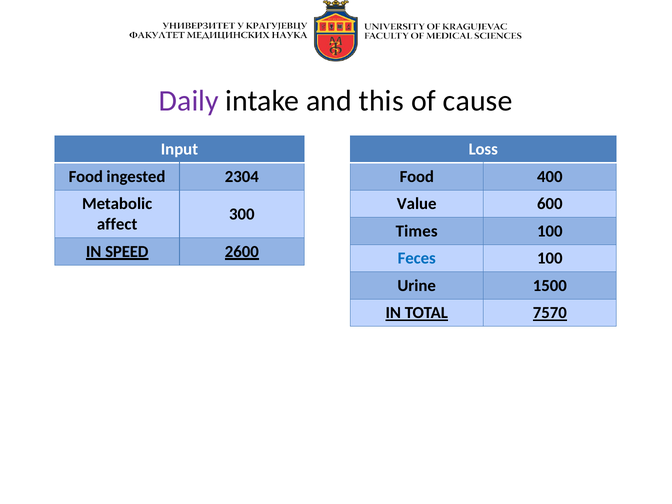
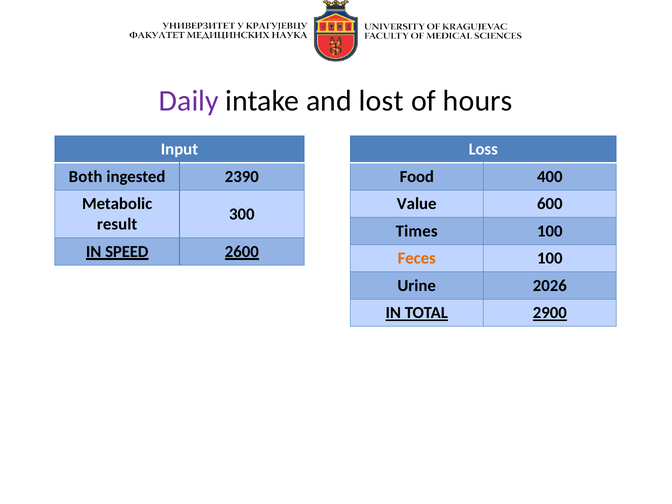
this: this -> lost (381, 101)
cause: cause -> hours (478, 101)
Food: Food -> Both (86, 177)
2304: 2304 -> 2390 (242, 177)
affect: affect -> result (117, 224)
Feces colour: blue -> orange (417, 258)
1500: 1500 -> 2026 (550, 286)
7570: 7570 -> 2900 (550, 313)
